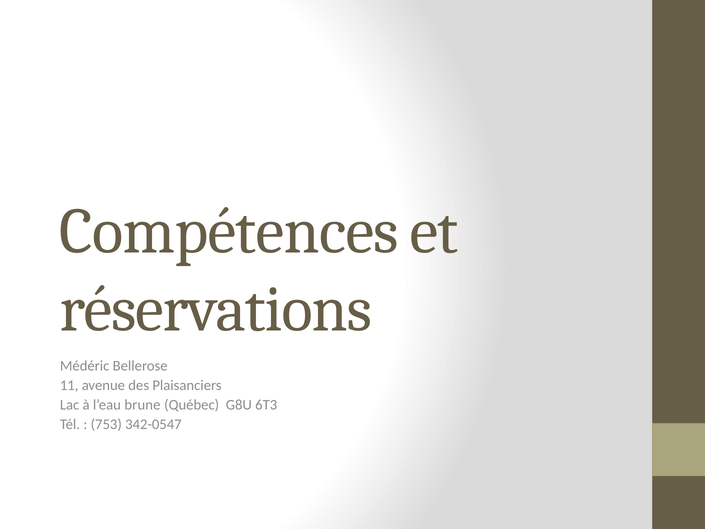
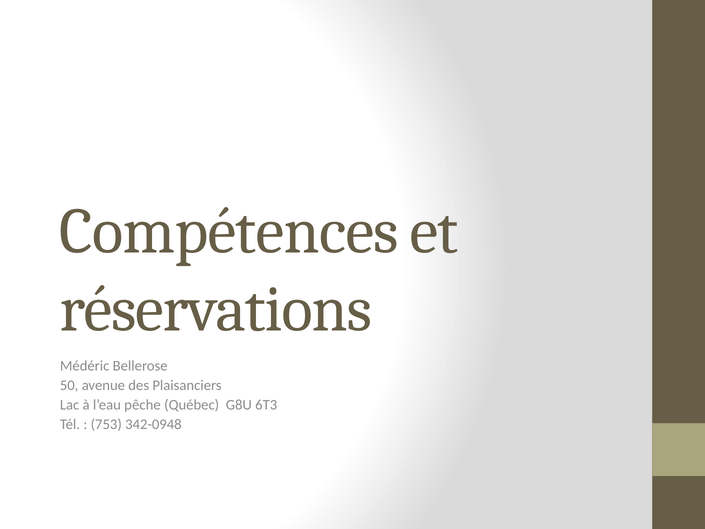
11: 11 -> 50 (69, 385)
brune: brune -> pêche (142, 405)
342-0547: 342-0547 -> 342-0948 (153, 424)
